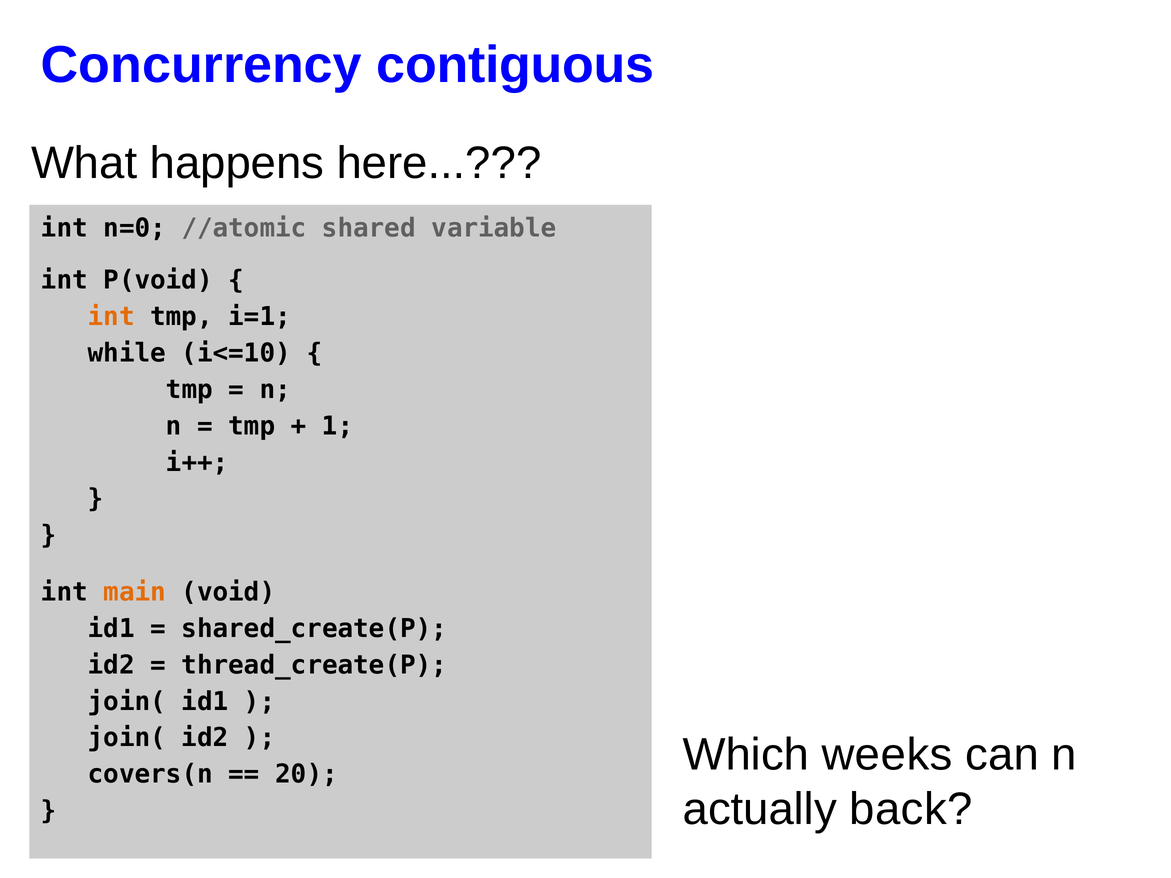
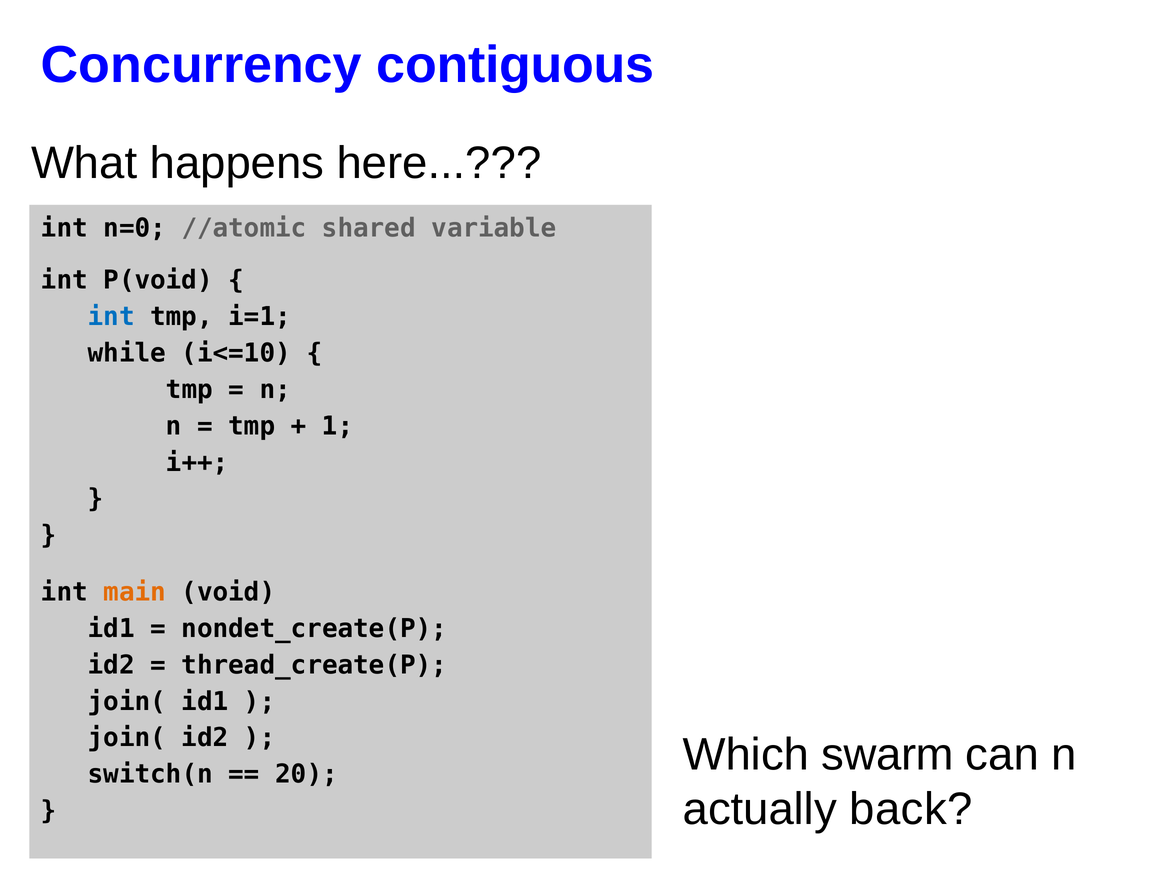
int colour: orange -> blue (111, 317)
shared_create(P: shared_create(P -> nondet_create(P (314, 629)
weeks: weeks -> swarm (888, 755)
covers(n: covers(n -> switch(n (150, 775)
